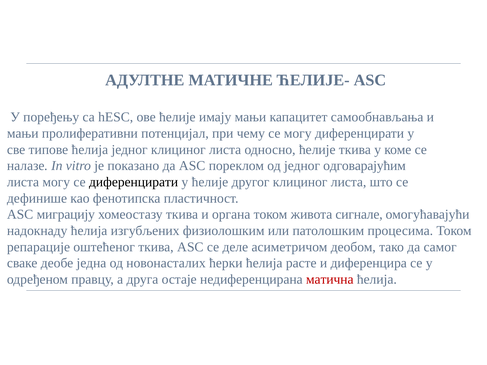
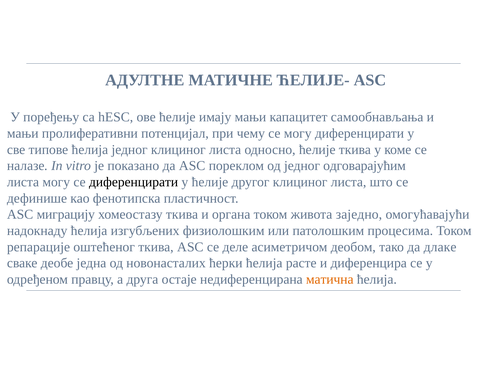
сигнале: сигнале -> заједно (359, 215)
самог: самог -> длаке (440, 247)
матична colour: red -> orange (330, 280)
